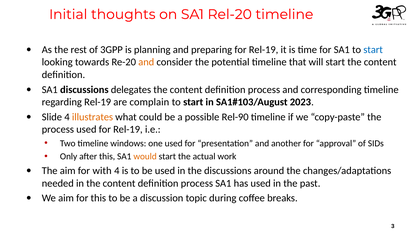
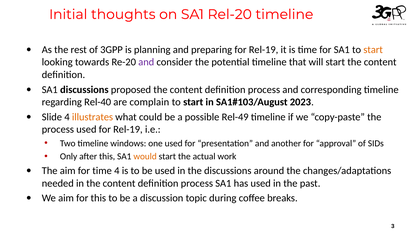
start colour: blue -> orange (373, 50)
and colour: orange -> purple (146, 62)
delegates: delegates -> proposed (131, 89)
regarding Rel-19: Rel-19 -> Rel-40 (98, 102)
Rel-90: Rel-90 -> Rel-49 (235, 117)
for with: with -> time (102, 170)
